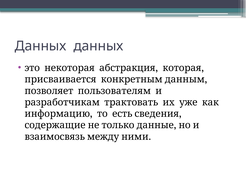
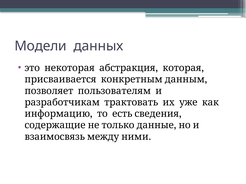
Данных: Данных -> Модели (41, 46)
